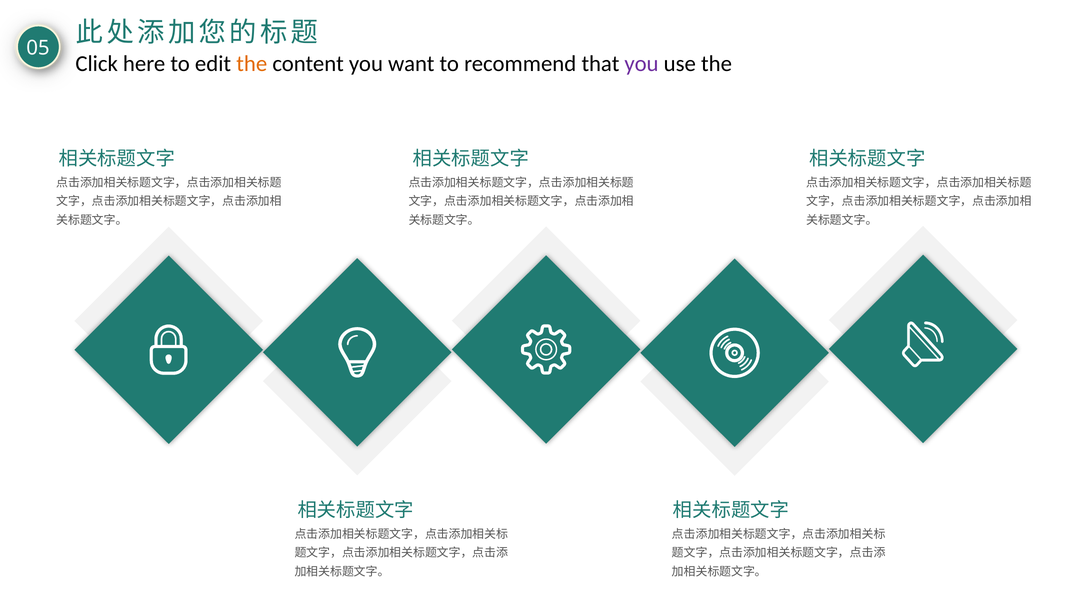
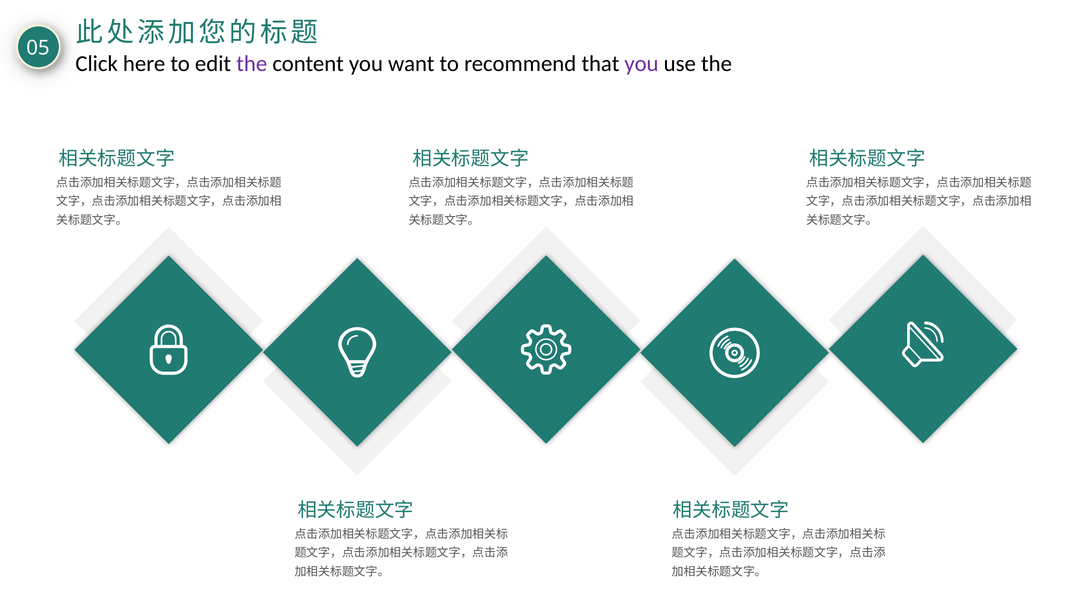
the colour: orange -> purple (252, 64)
